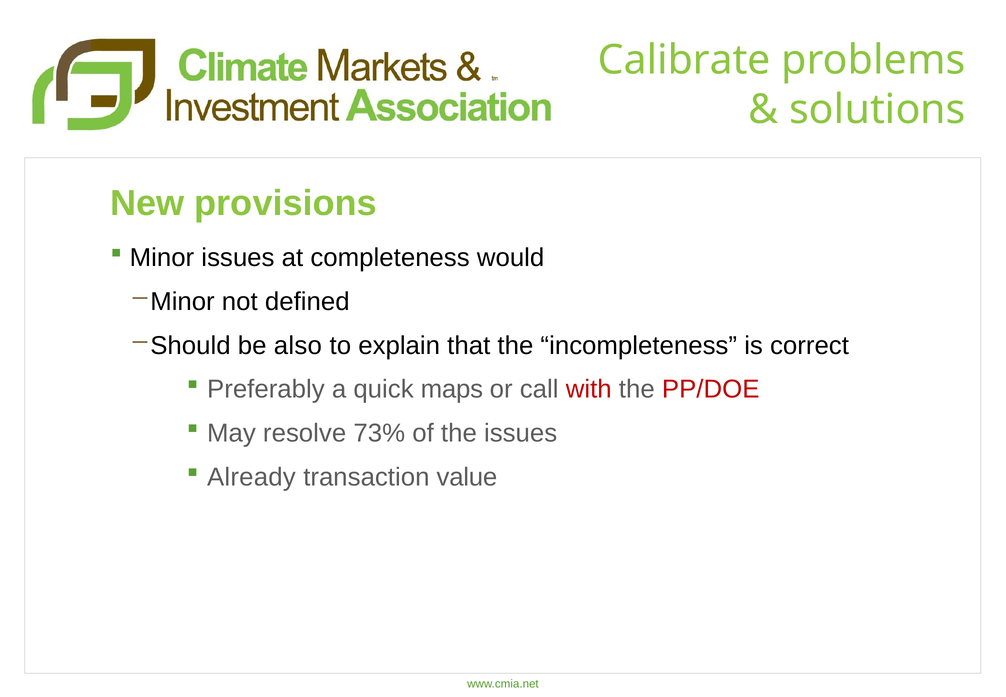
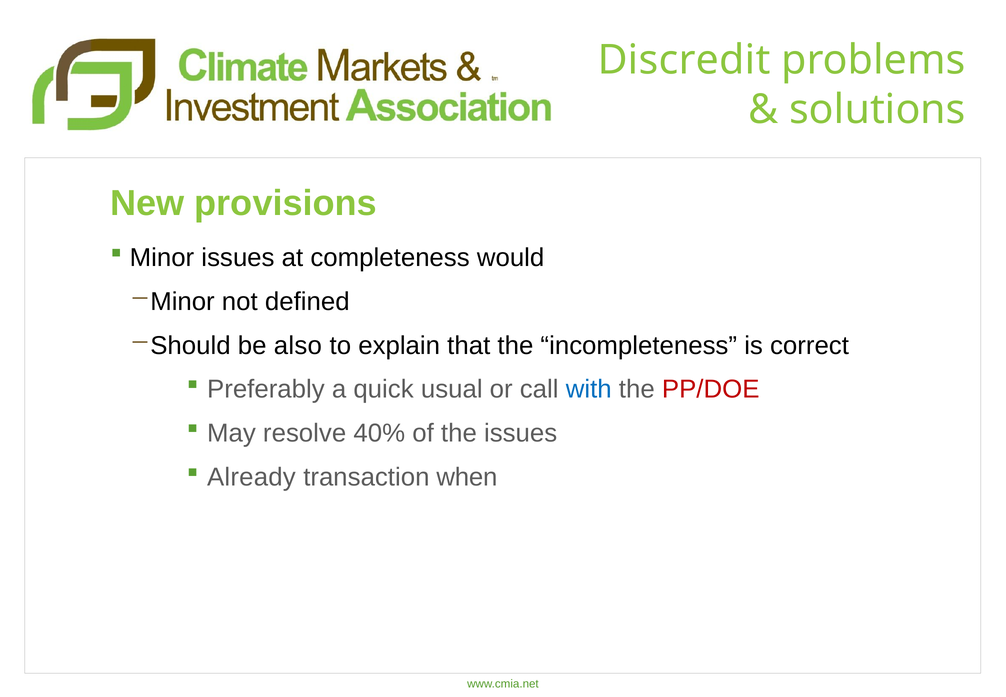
Calibrate: Calibrate -> Discredit (684, 60)
maps: maps -> usual (452, 389)
with colour: red -> blue (589, 389)
73%: 73% -> 40% (379, 433)
value: value -> when (467, 477)
